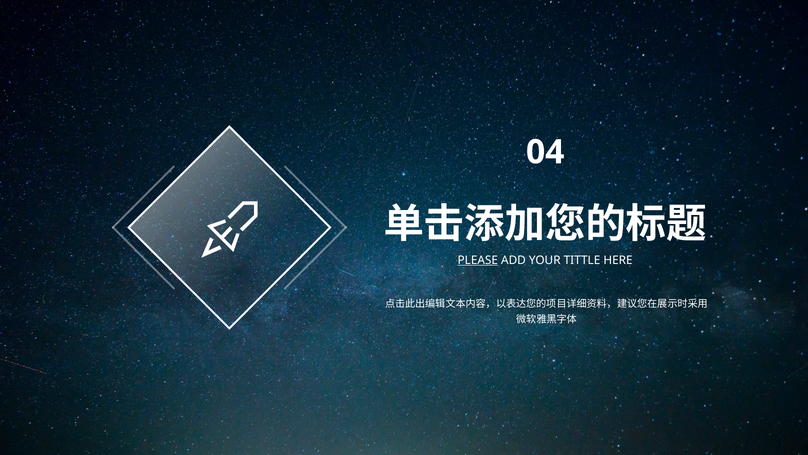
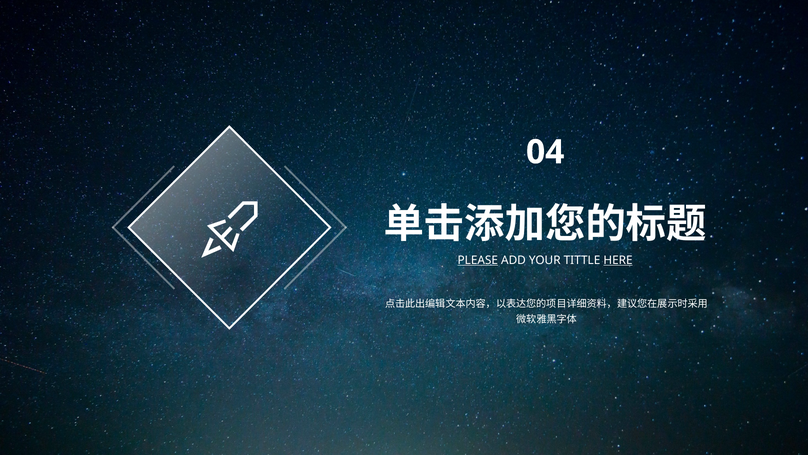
HERE underline: none -> present (618, 260)
